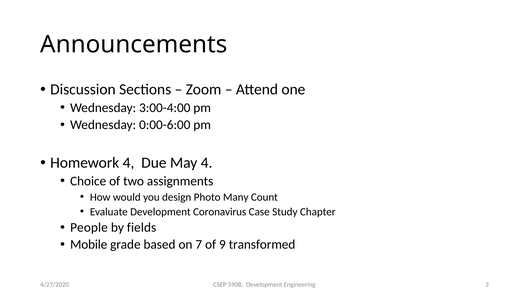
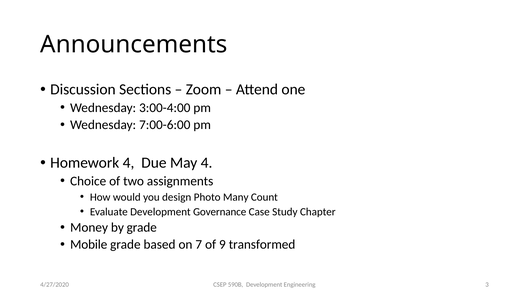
0:00-6:00: 0:00-6:00 -> 7:00-6:00 (165, 125)
Coronavirus: Coronavirus -> Governance (220, 211)
People: People -> Money (89, 227)
by fields: fields -> grade (142, 227)
